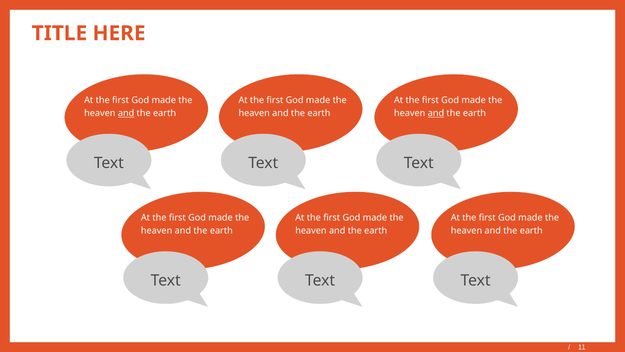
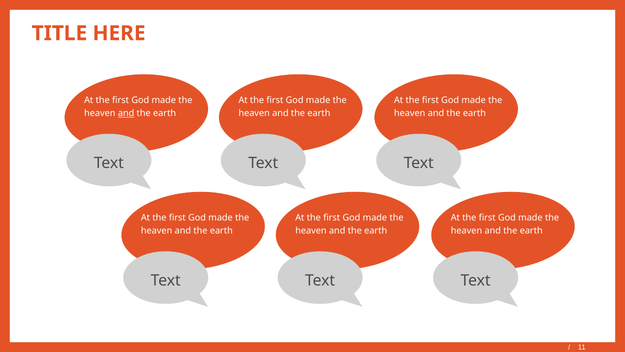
and underline: present -> none (436, 113)
